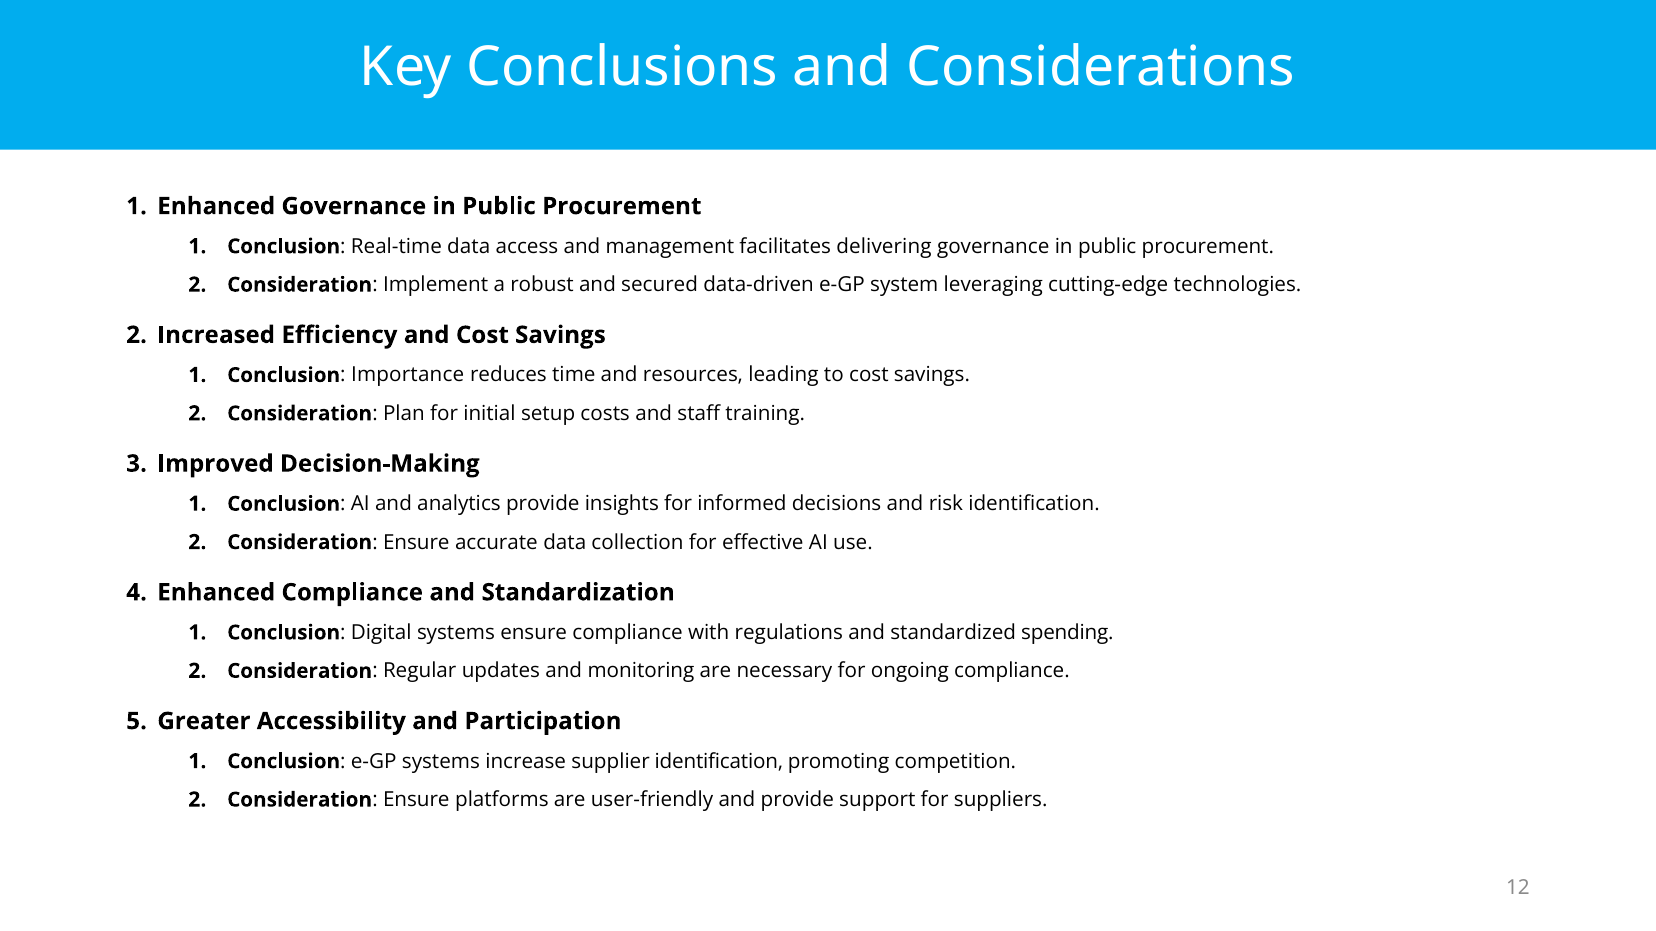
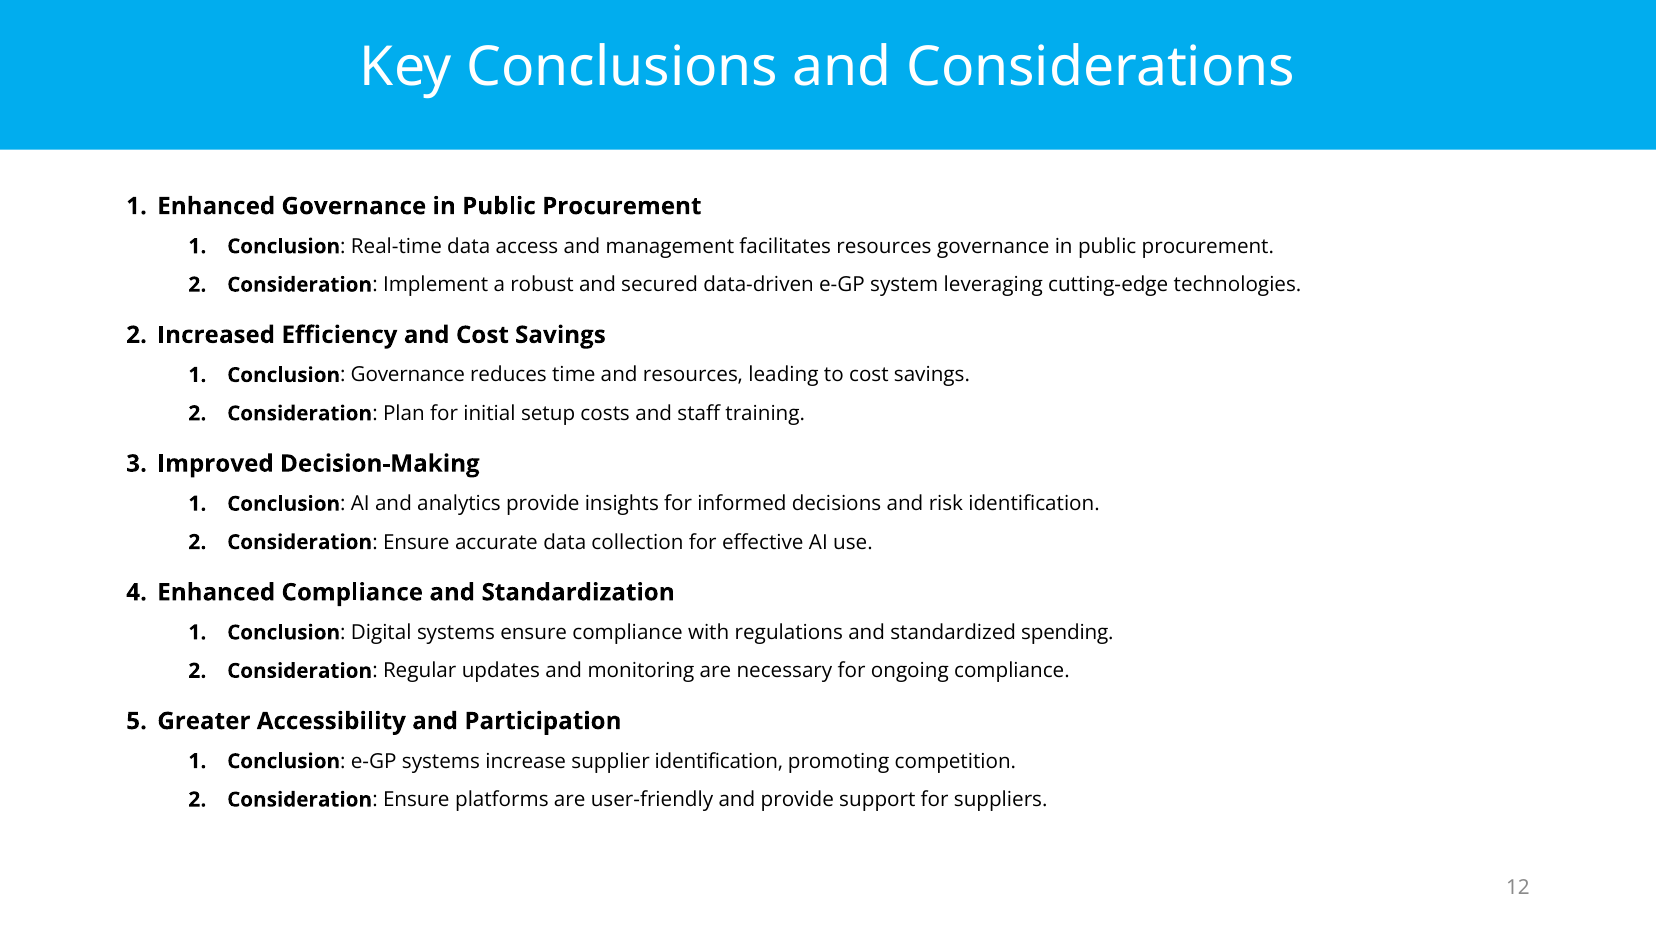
facilitates delivering: delivering -> resources (884, 247)
Conclusion Importance: Importance -> Governance (408, 375)
